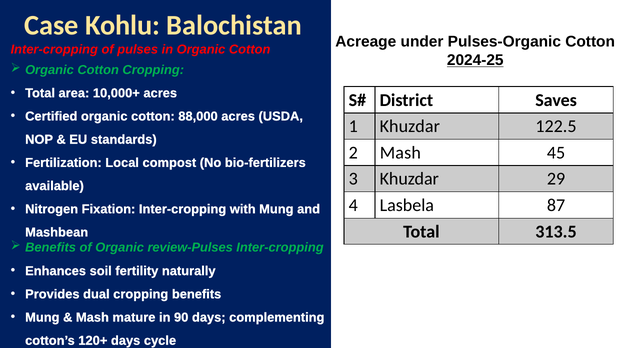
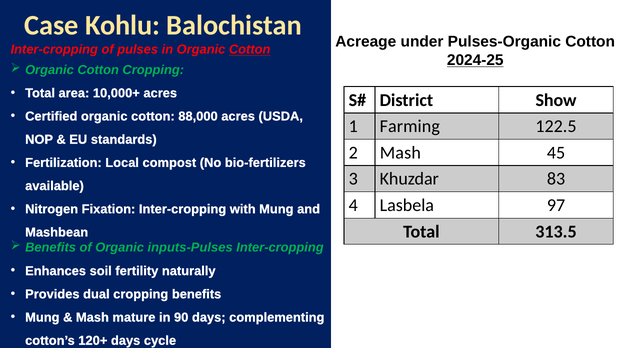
Cotton underline: none -> present (250, 50)
Saves: Saves -> Show (556, 100)
1 Khuzdar: Khuzdar -> Farming (410, 126)
29: 29 -> 83 (556, 179)
87: 87 -> 97 (556, 205)
review-Pulses: review-Pulses -> inputs-Pulses (190, 247)
